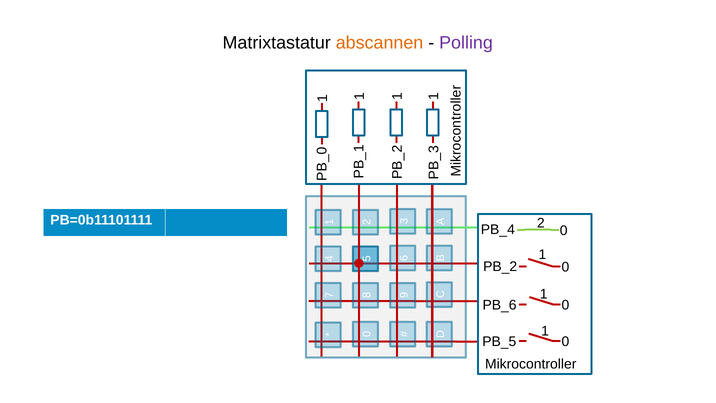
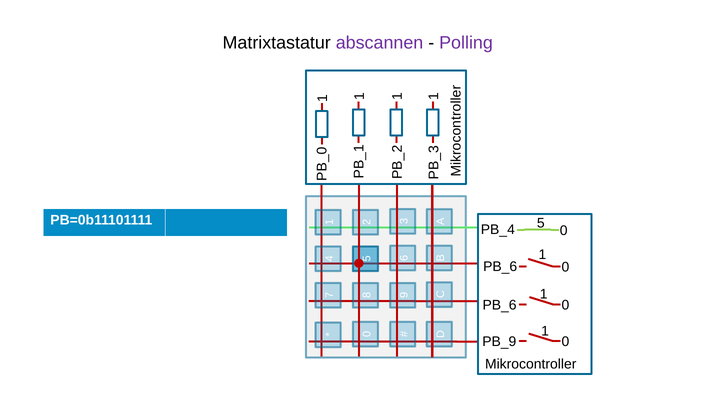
abscannen colour: orange -> purple (380, 43)
PB=0b11101111 2: 2 -> 5 (541, 223)
PB_2: PB_2 -> PB_6 (500, 267)
PB_5: PB_5 -> PB_9 (499, 342)
